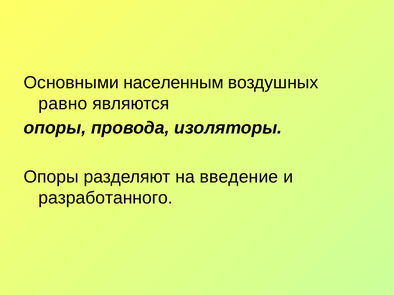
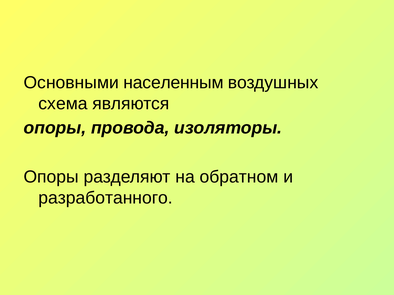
равно: равно -> схема (63, 104)
введение: введение -> обратном (239, 177)
